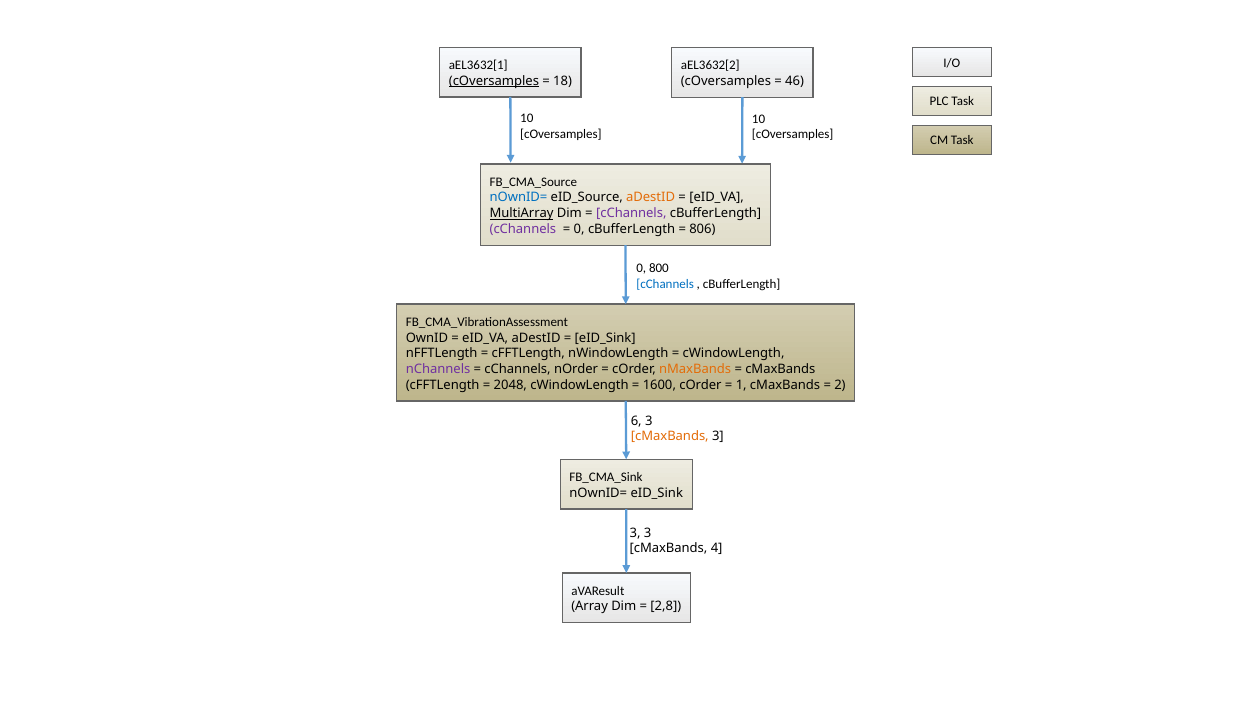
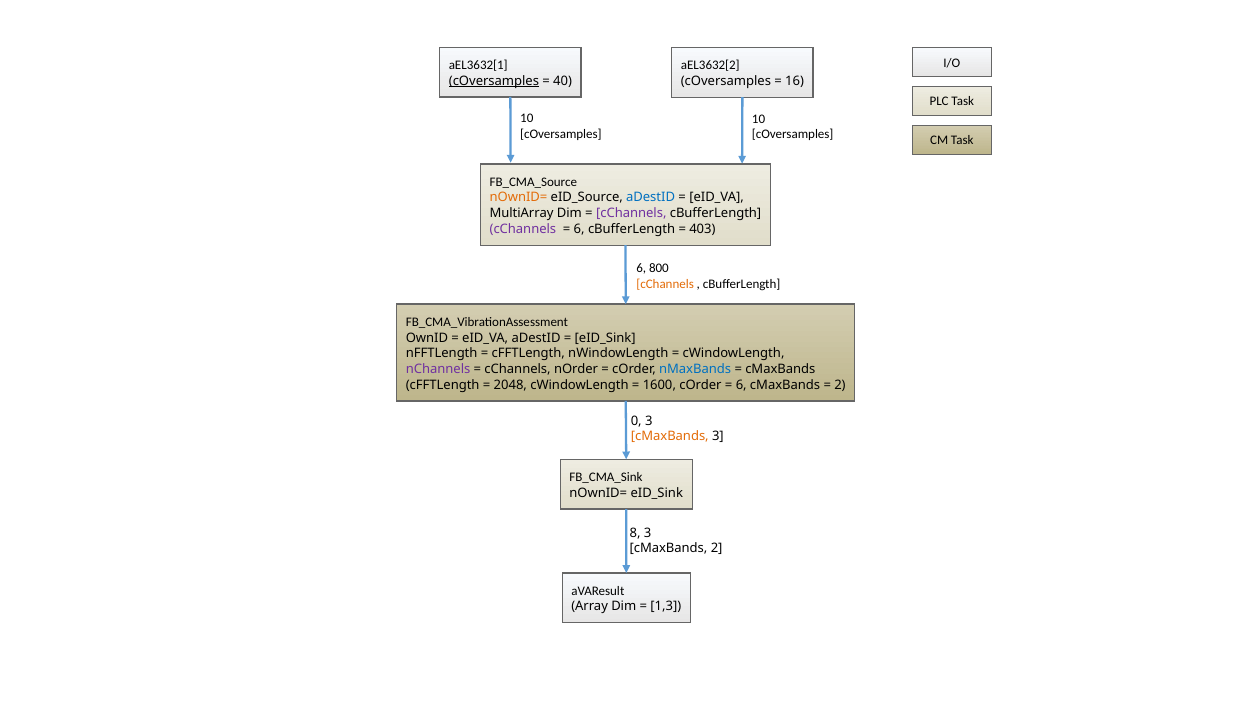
18: 18 -> 40 (563, 81)
46: 46 -> 16 (795, 81)
nOwnID= colour: blue -> orange (519, 198)
aDestID colour: orange -> blue (651, 198)
MultiArray underline: present -> none (522, 213)
0: 0 -> 6 (579, 229)
806: 806 -> 403 (702, 229)
0: 0 -> 6 (641, 268)
cChannels colour: blue -> orange (665, 284)
nMaxBands colour: orange -> blue (695, 369)
1: 1 -> 6 (741, 385)
6: 6 -> 0 (636, 421)
3: 3 -> 8 (635, 533)
cMaxBands 4: 4 -> 2 (717, 549)
2,8: 2,8 -> 1,3 (666, 607)
